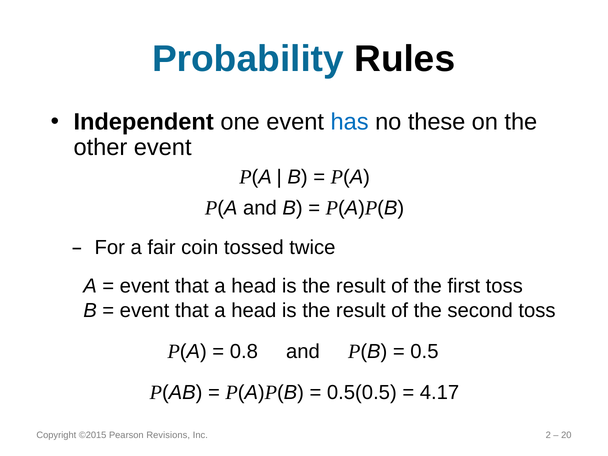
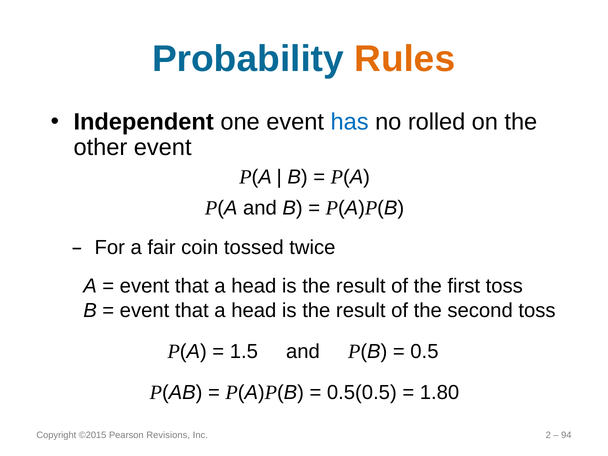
Rules colour: black -> orange (405, 59)
these: these -> rolled (437, 122)
0.8: 0.8 -> 1.5 (244, 352)
4.17: 4.17 -> 1.80 (440, 392)
20: 20 -> 94 (566, 435)
